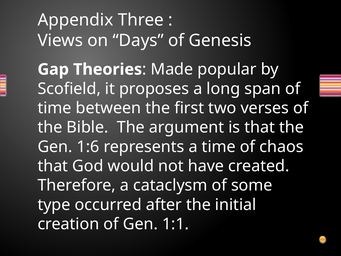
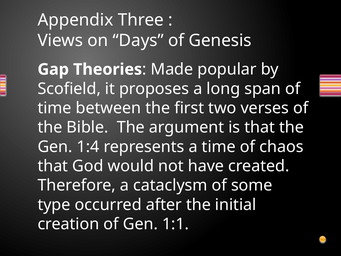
1:6: 1:6 -> 1:4 (88, 147)
